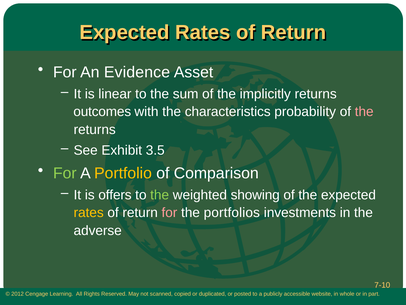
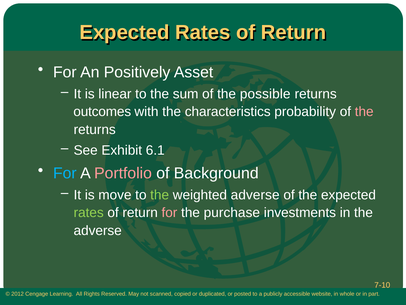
Evidence: Evidence -> Positively (137, 72)
implicitly: implicitly -> possible (265, 94)
3.5: 3.5 -> 6.1 (155, 150)
For colour: light green -> light blue (65, 173)
Portfolio colour: yellow -> pink (123, 173)
Comparison: Comparison -> Background (216, 173)
offers: offers -> move (115, 195)
weighted showing: showing -> adverse (255, 195)
rates colour: yellow -> light green (89, 212)
portfolios: portfolios -> purchase (232, 212)
